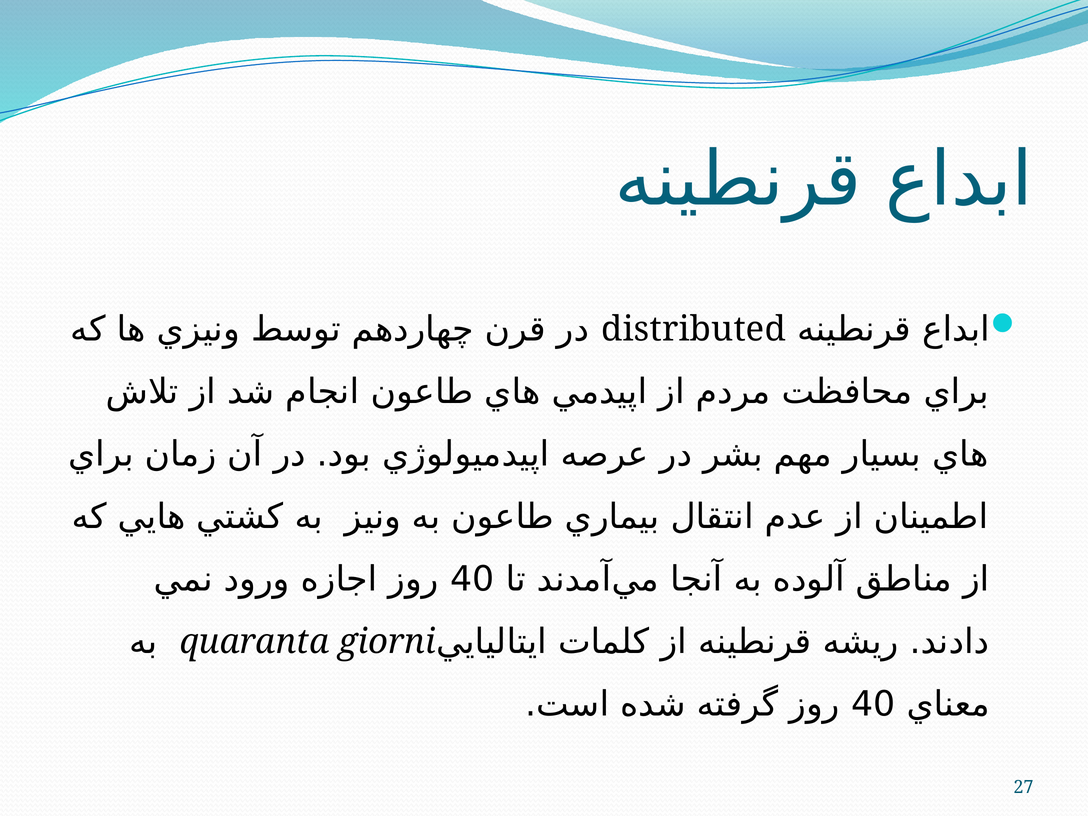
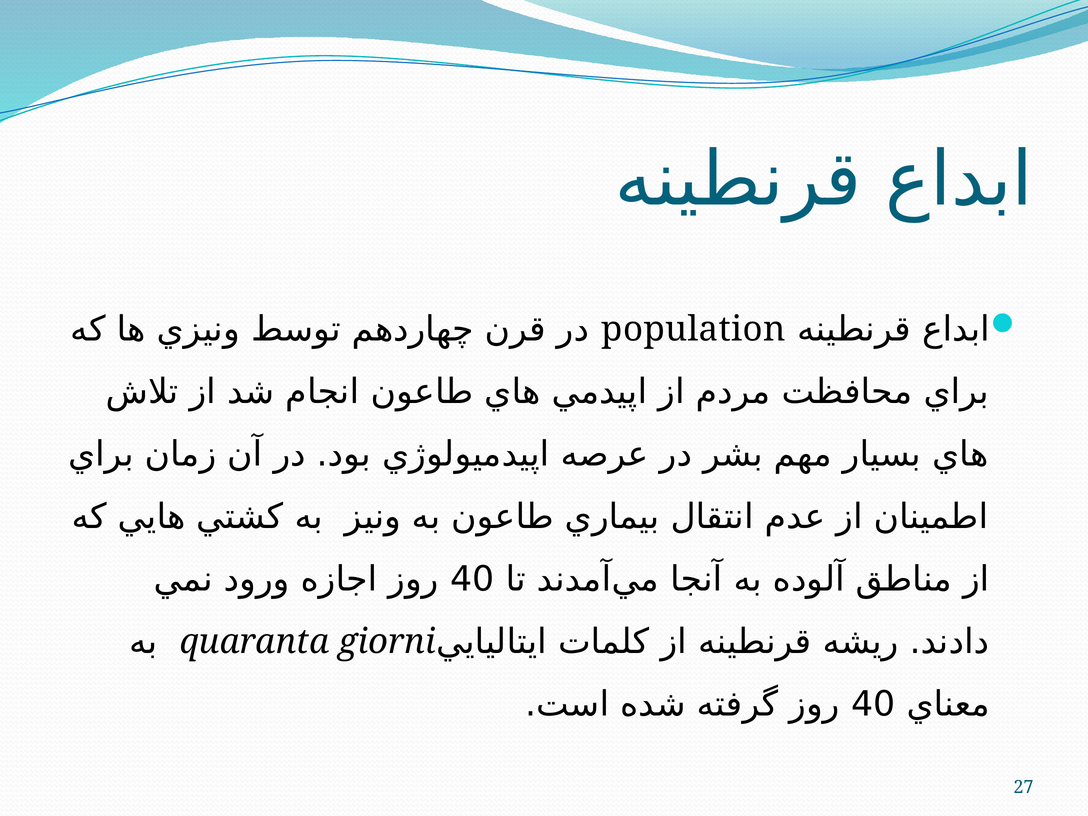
distributed: distributed -> population (693, 329)
